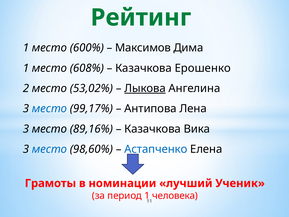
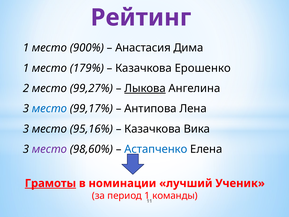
Рейтинг colour: green -> purple (141, 18)
600%: 600% -> 900% (87, 48)
Максимов: Максимов -> Анастасия (143, 48)
608%: 608% -> 179% (87, 68)
53,02%: 53,02% -> 99,27% (91, 88)
89,16%: 89,16% -> 95,16% (91, 129)
место colour: blue -> purple (49, 149)
Грамоты underline: none -> present (50, 183)
человека: человека -> команды (175, 196)
